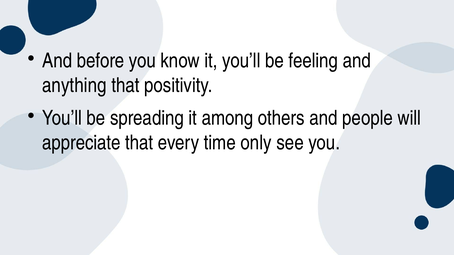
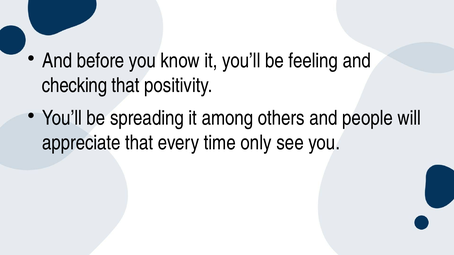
anything: anything -> checking (75, 86)
